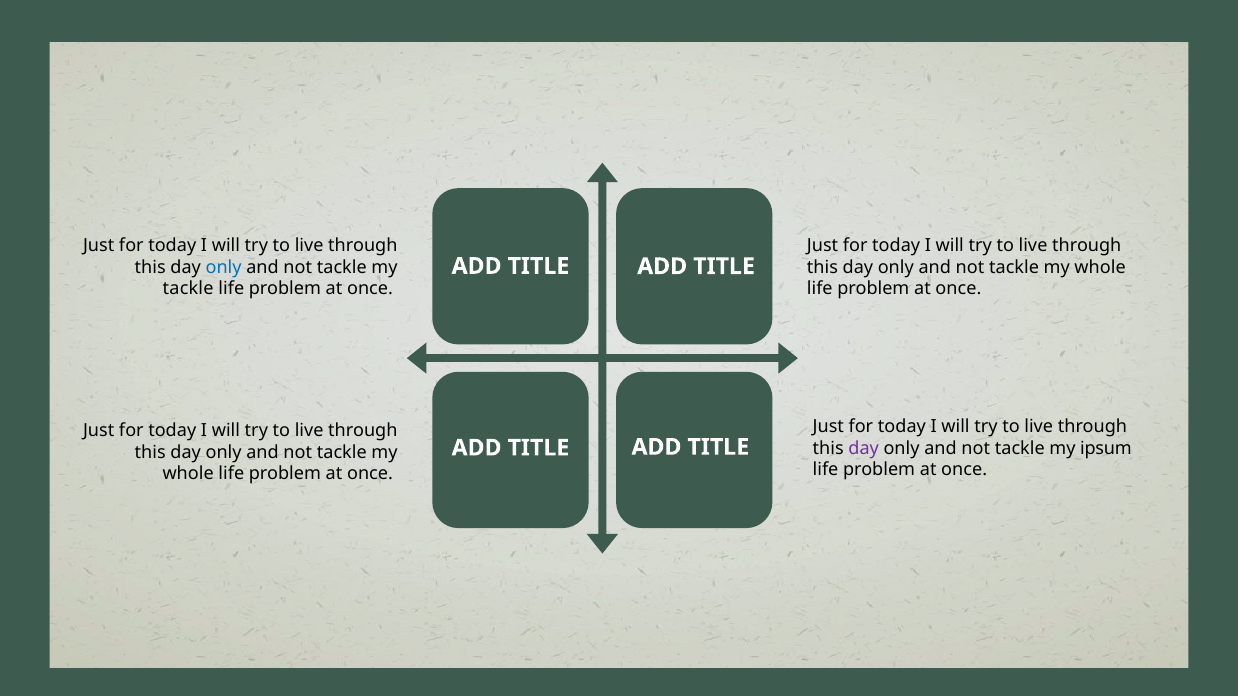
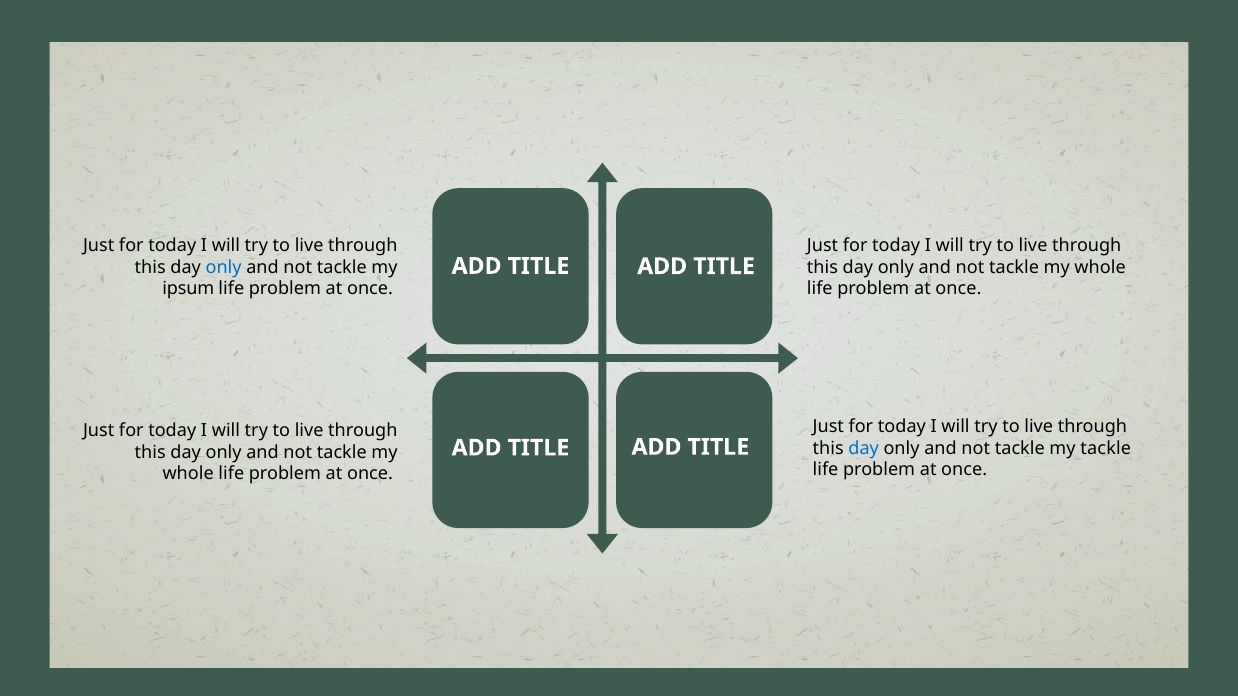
tackle: tackle -> ipsum (188, 289)
day colour: purple -> blue (864, 448)
my ipsum: ipsum -> tackle (1106, 448)
